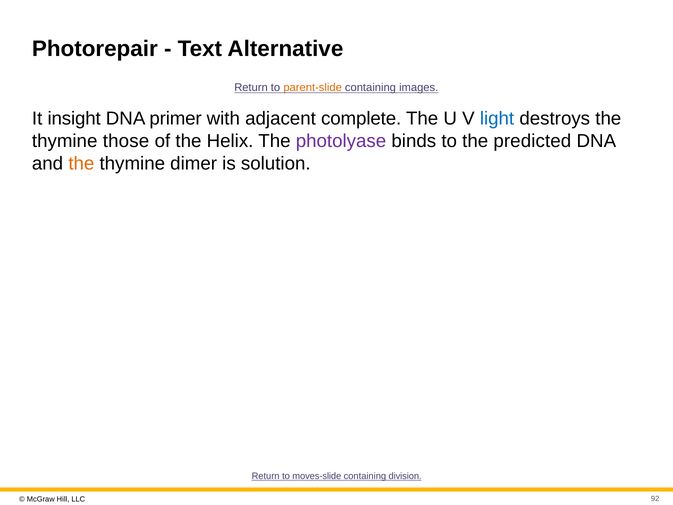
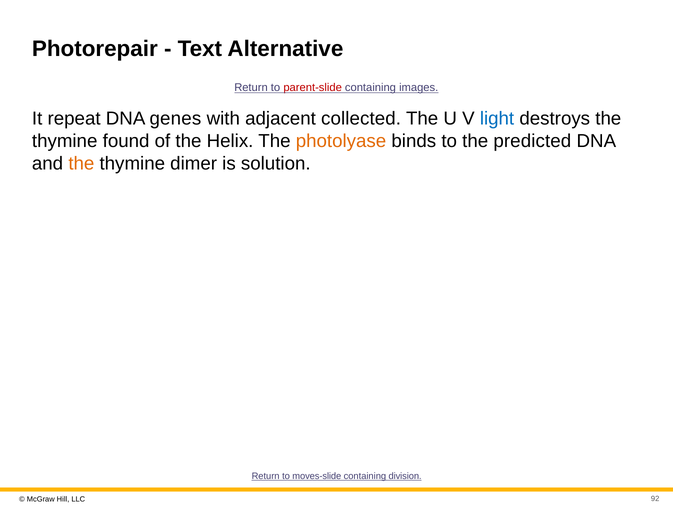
parent-slide colour: orange -> red (313, 88)
insight: insight -> repeat (74, 119)
primer: primer -> genes (175, 119)
complete: complete -> collected (361, 119)
those: those -> found (126, 141)
photolyase colour: purple -> orange (341, 141)
